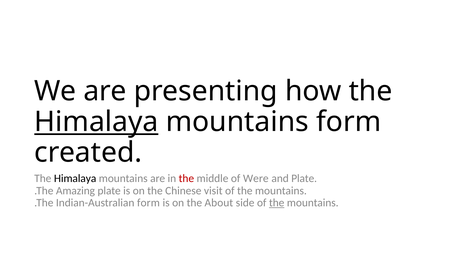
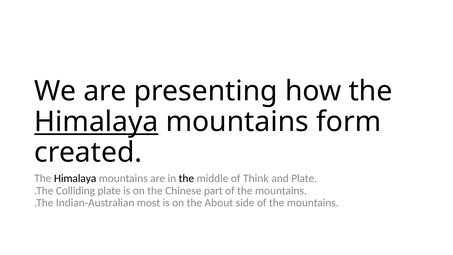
the colour: red -> black (186, 178)
Were: Were -> Think (256, 178)
Amazing: Amazing -> Colliding (75, 191)
visit: visit -> part (213, 191)
Indian-Australian form: form -> most (149, 203)
the underline: present -> none (277, 203)
